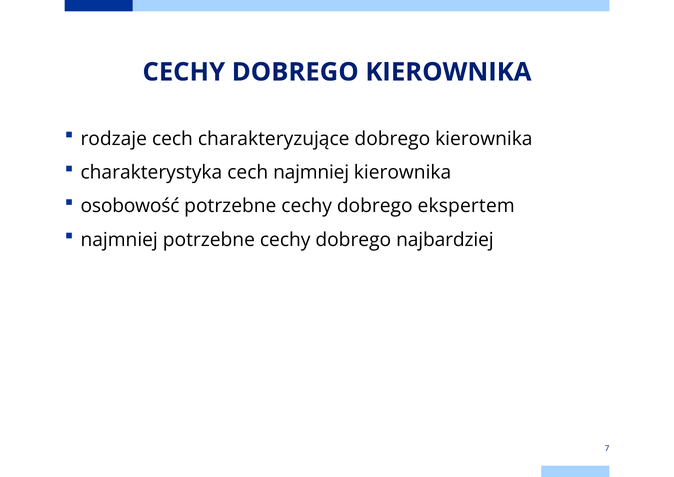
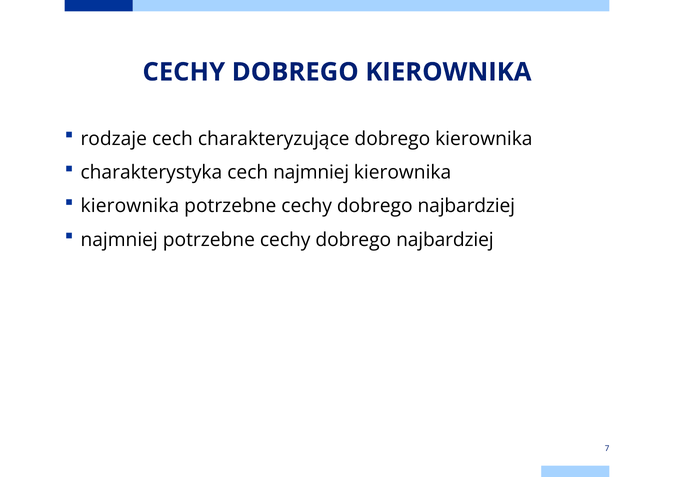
osobowość: osobowość -> kierownika (130, 206)
ekspertem: ekspertem -> najbardziej (466, 206)
